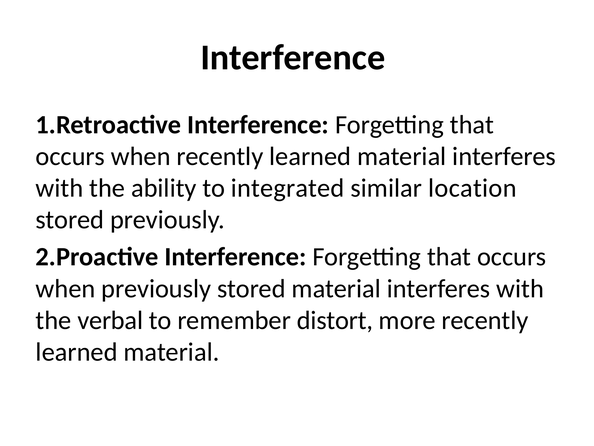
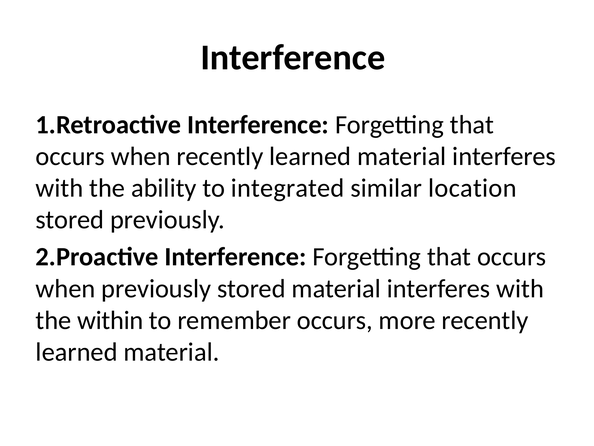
verbal: verbal -> within (110, 320)
remember distort: distort -> occurs (335, 320)
